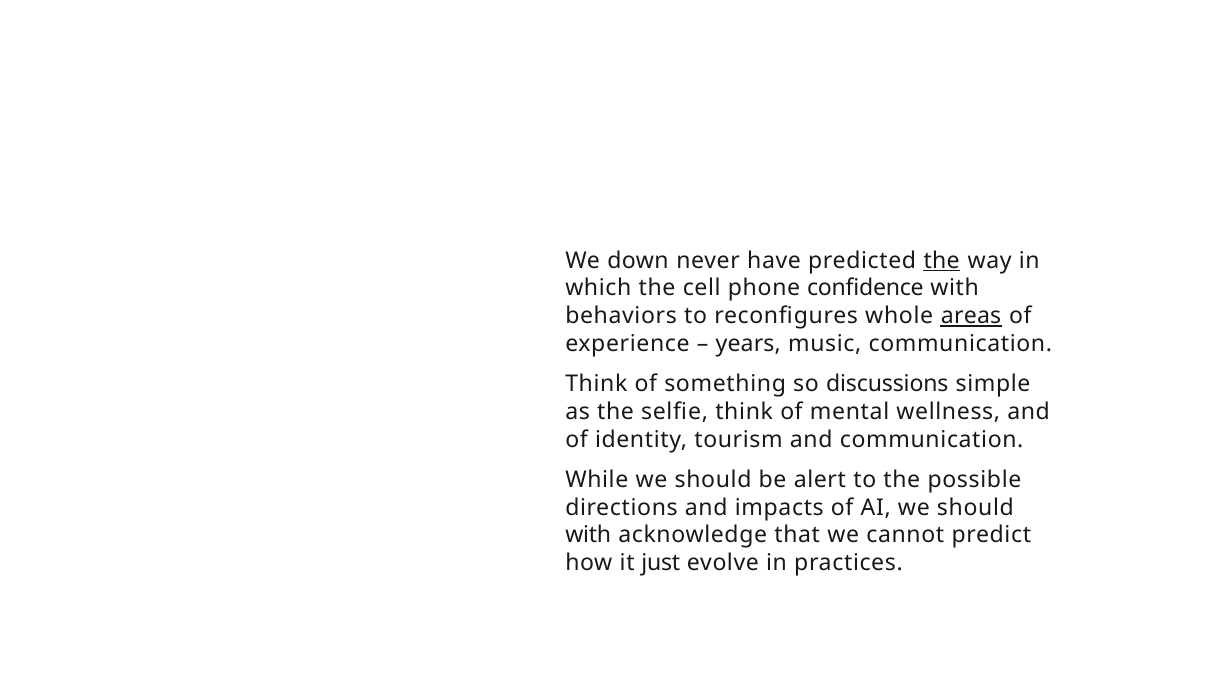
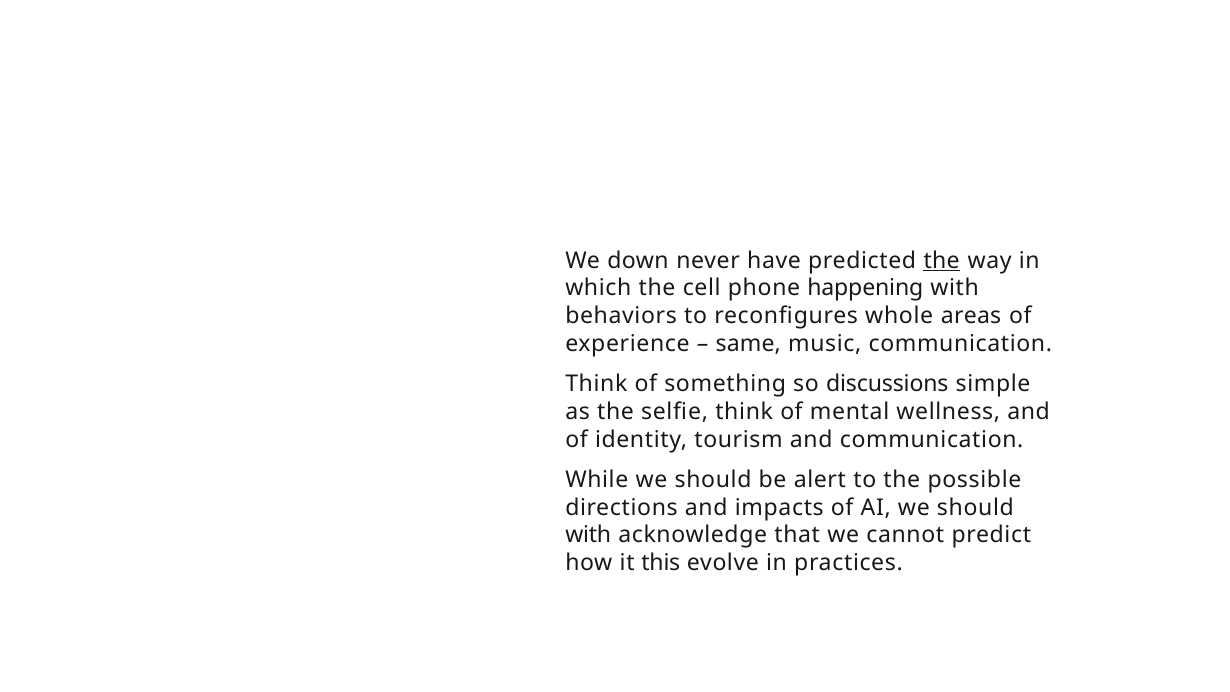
confidence: confidence -> happening (865, 288)
areas underline: present -> none (971, 316)
years: years -> same (748, 344)
just: just -> this (661, 563)
